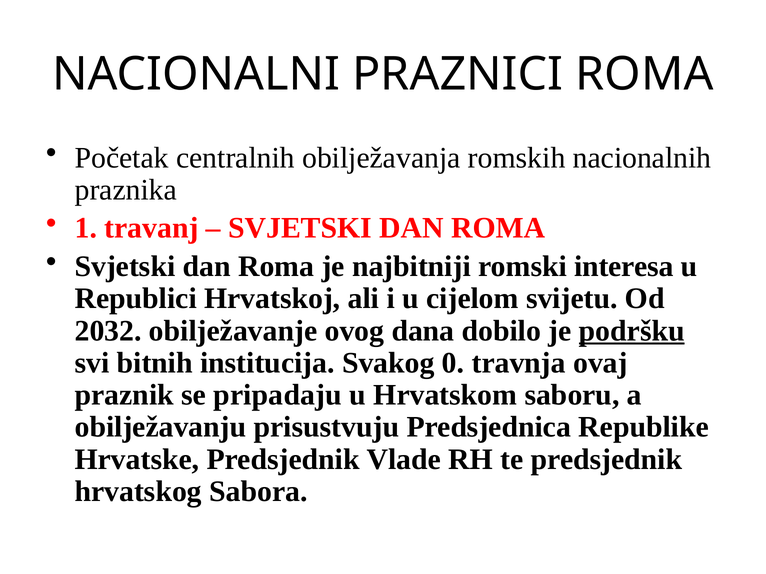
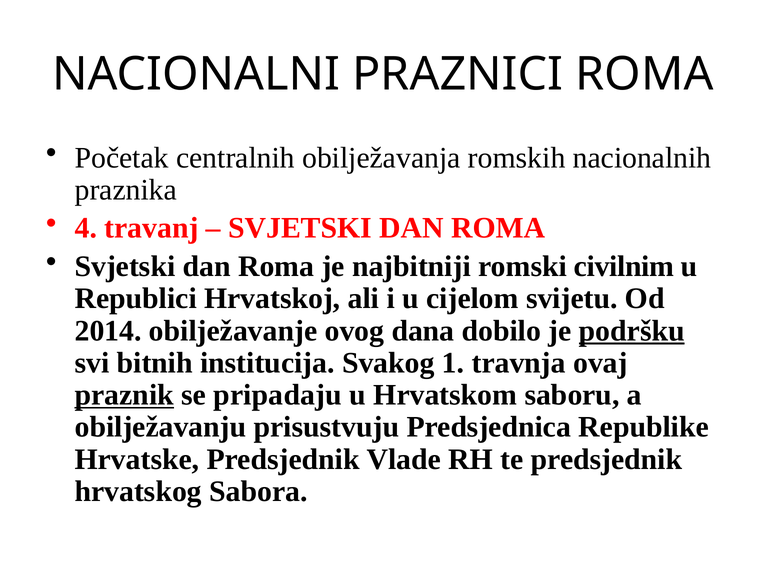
1: 1 -> 4 (86, 228)
interesa: interesa -> civilnim (624, 267)
2032: 2032 -> 2014 (108, 331)
0: 0 -> 1 (453, 363)
praznik underline: none -> present (124, 395)
